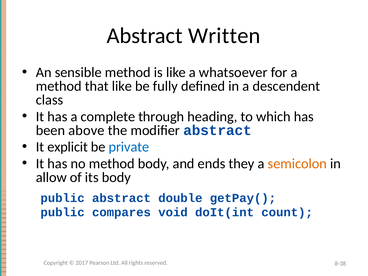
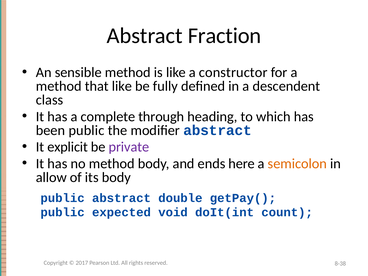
Written: Written -> Fraction (225, 36)
whatsoever: whatsoever -> constructor (233, 73)
been above: above -> public (86, 130)
private colour: blue -> purple (129, 147)
they: they -> here (242, 164)
compares: compares -> expected (121, 212)
